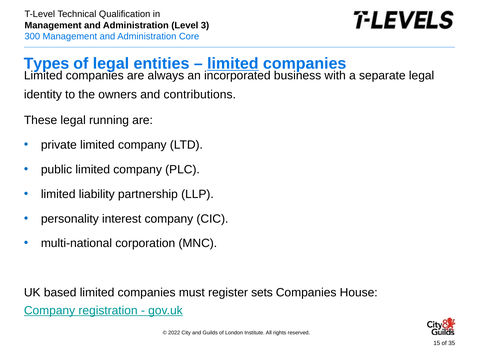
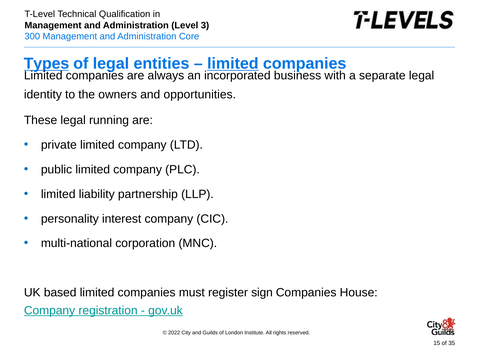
Types underline: none -> present (46, 64)
contributions: contributions -> opportunities (200, 95)
sets: sets -> sign (262, 293)
